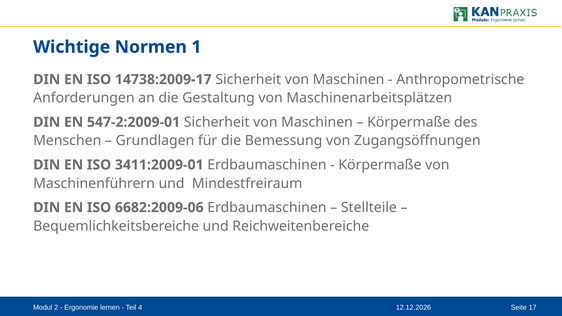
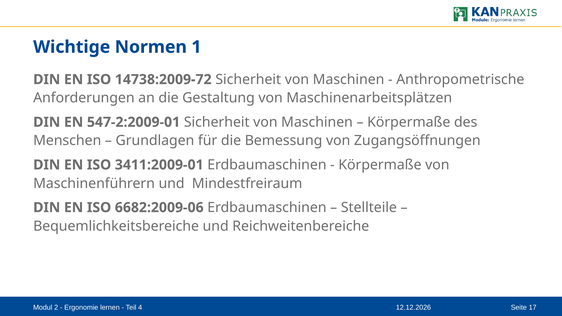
14738:2009-17: 14738:2009-17 -> 14738:2009-72 (163, 80)
